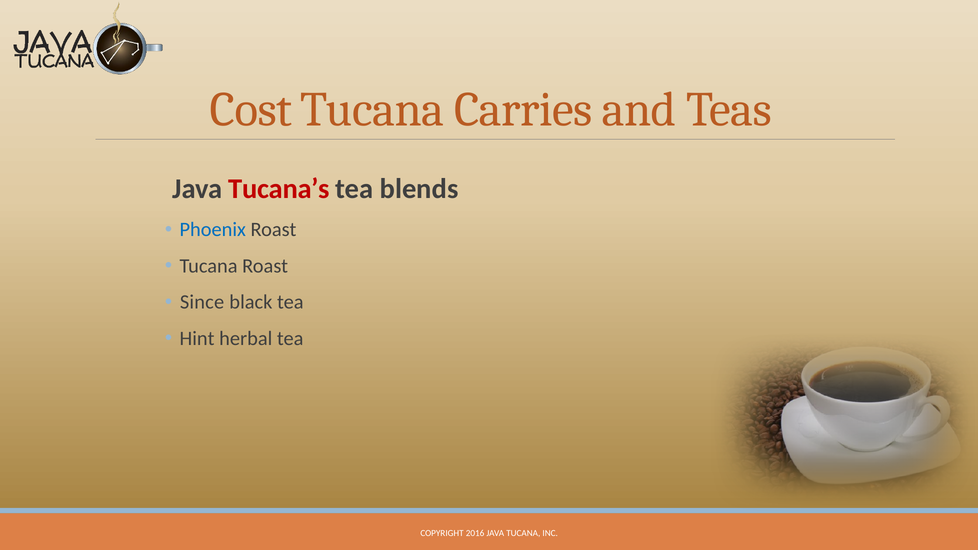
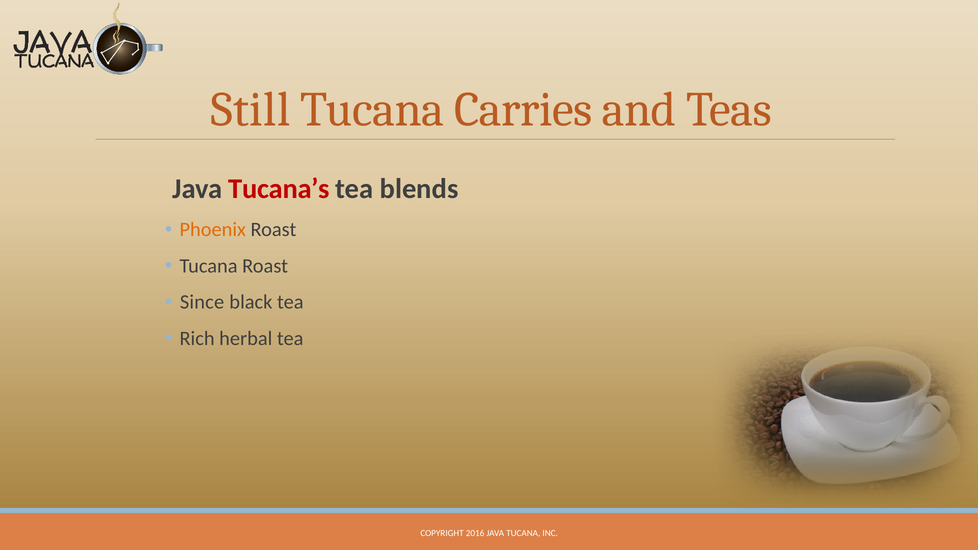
Cost: Cost -> Still (250, 110)
Phoenix colour: blue -> orange (213, 230)
Hint: Hint -> Rich (197, 339)
